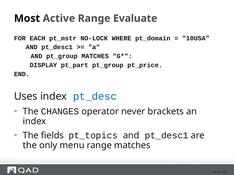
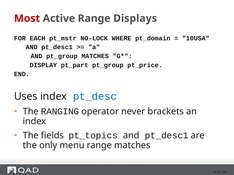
Most colour: black -> red (27, 18)
Evaluate: Evaluate -> Displays (135, 18)
CHANGES: CHANGES -> RANGING (60, 112)
